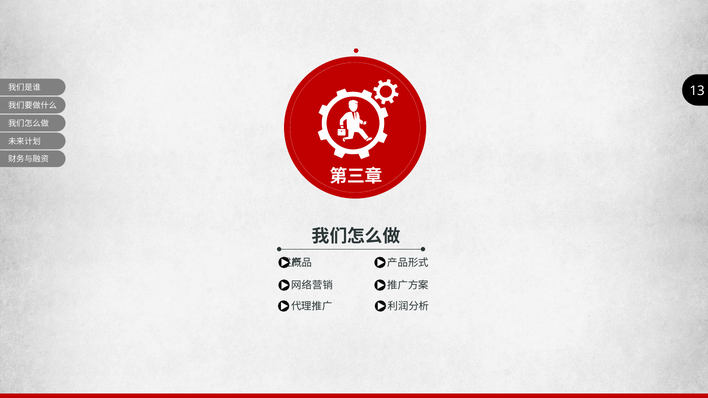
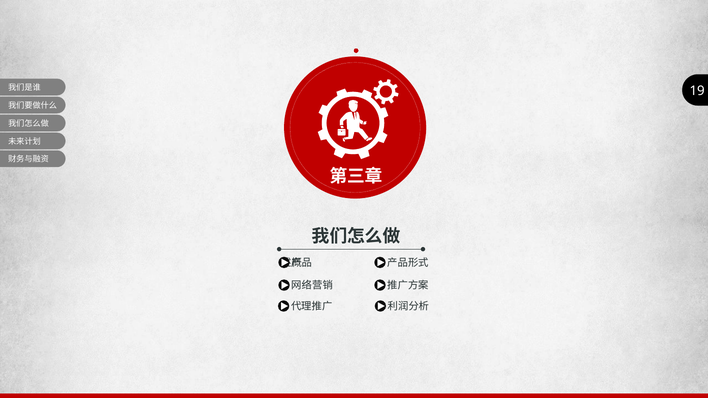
13: 13 -> 19 (697, 91)
